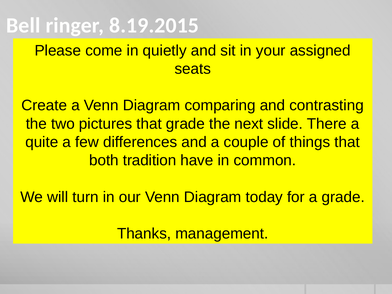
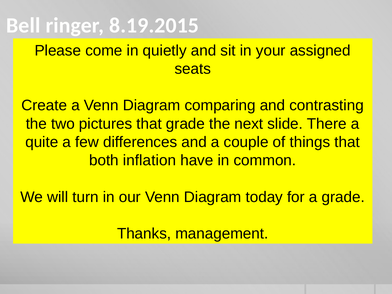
tradition: tradition -> inflation (149, 160)
